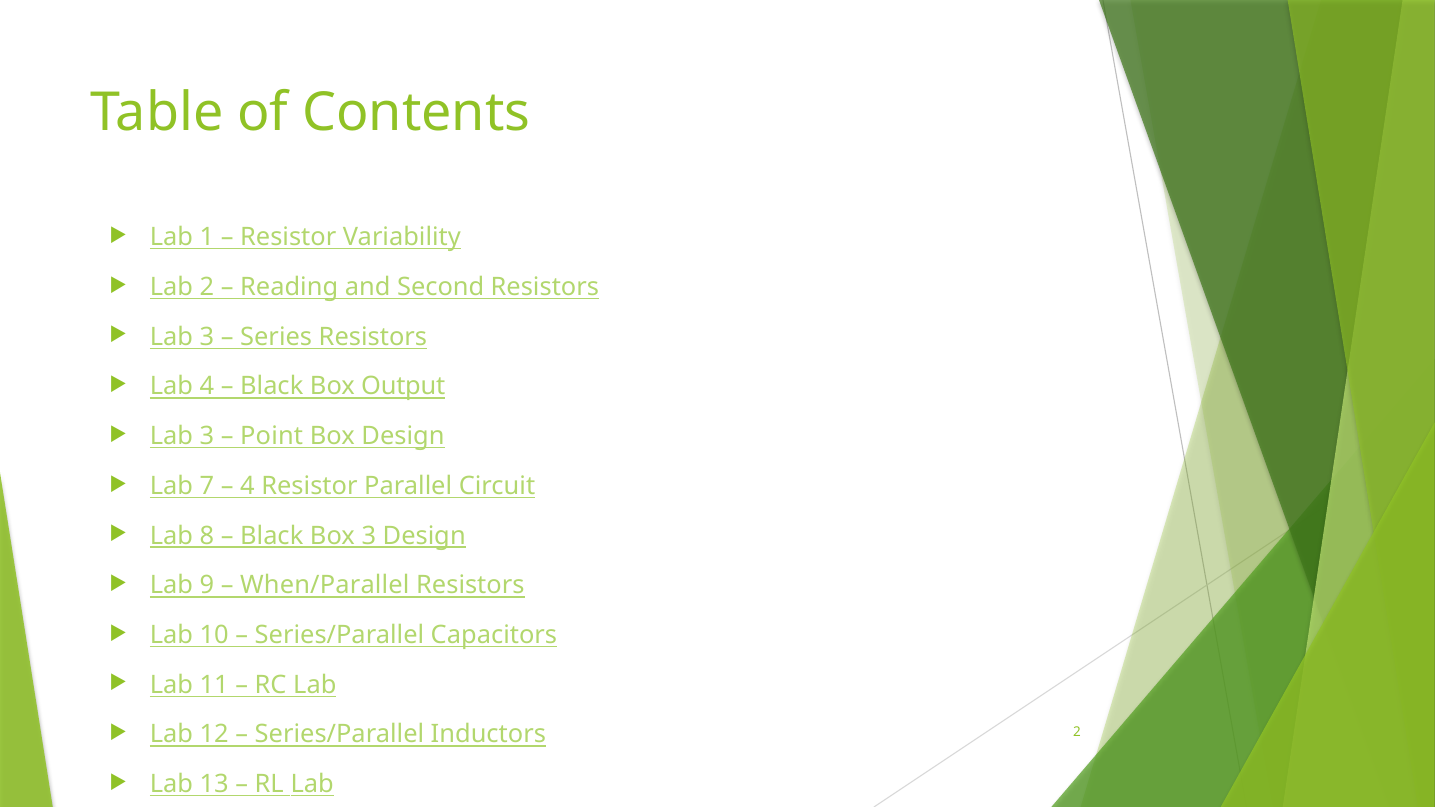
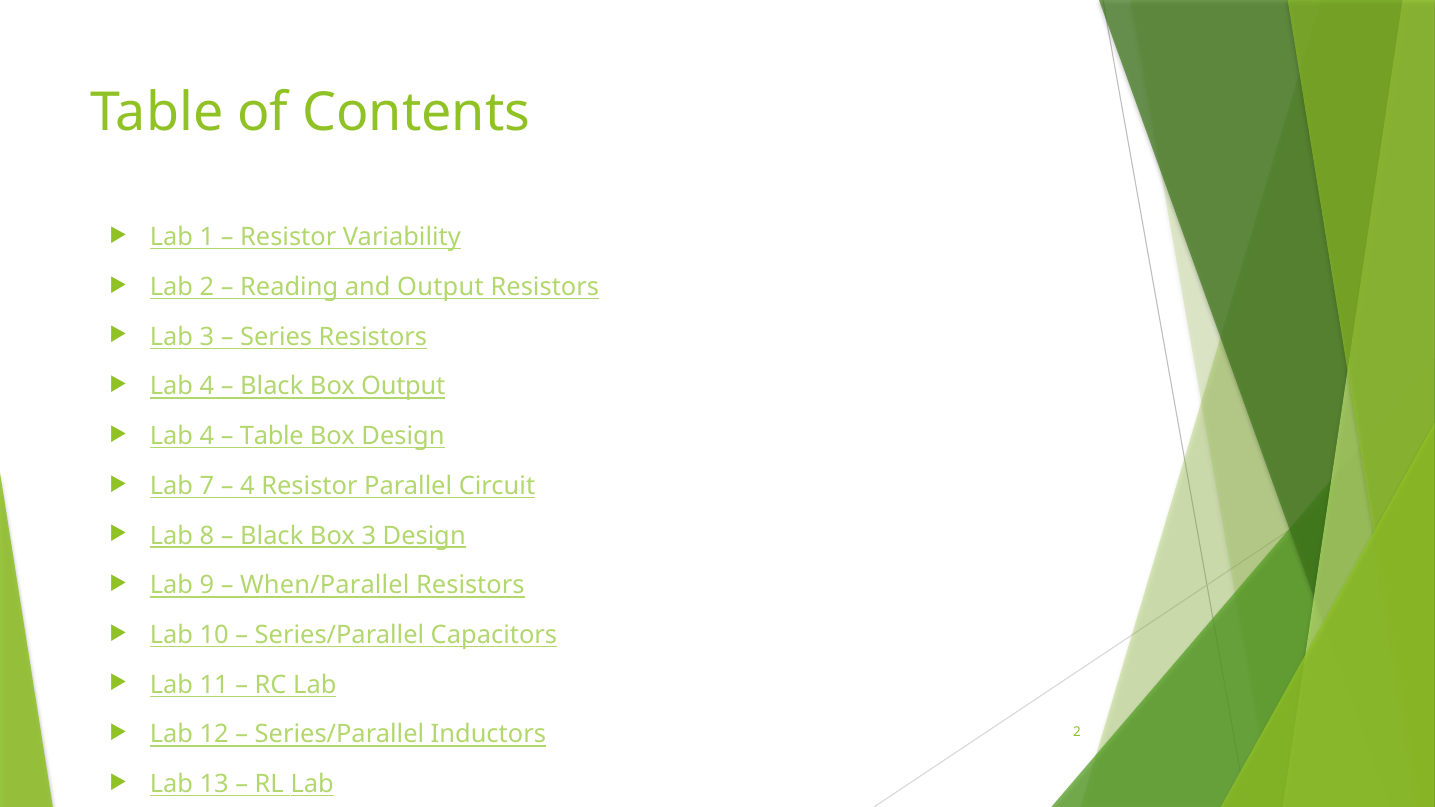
and Second: Second -> Output (440, 287)
3: 3 -> 4 (207, 436)
Point: Point -> Table (272, 436)
